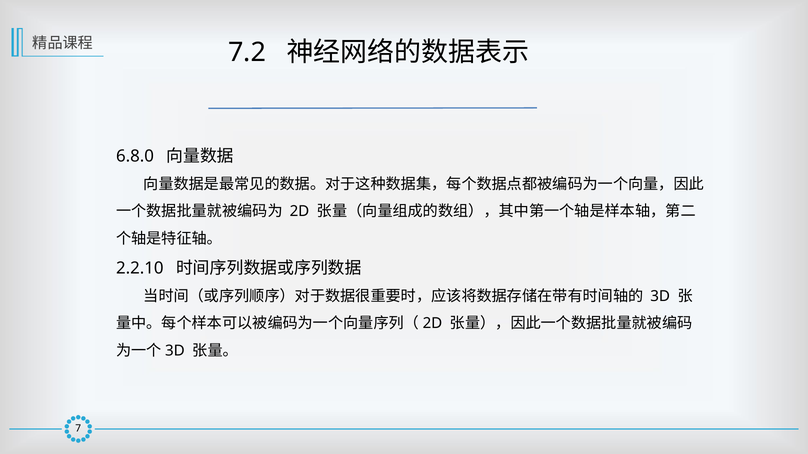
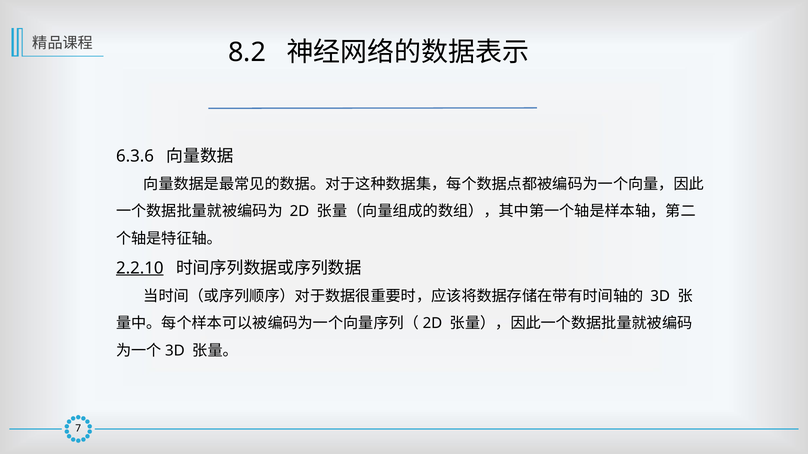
7.2: 7.2 -> 8.2 (247, 53)
6.8.0: 6.8.0 -> 6.3.6 (135, 156)
2.2.10 underline: none -> present (140, 268)
